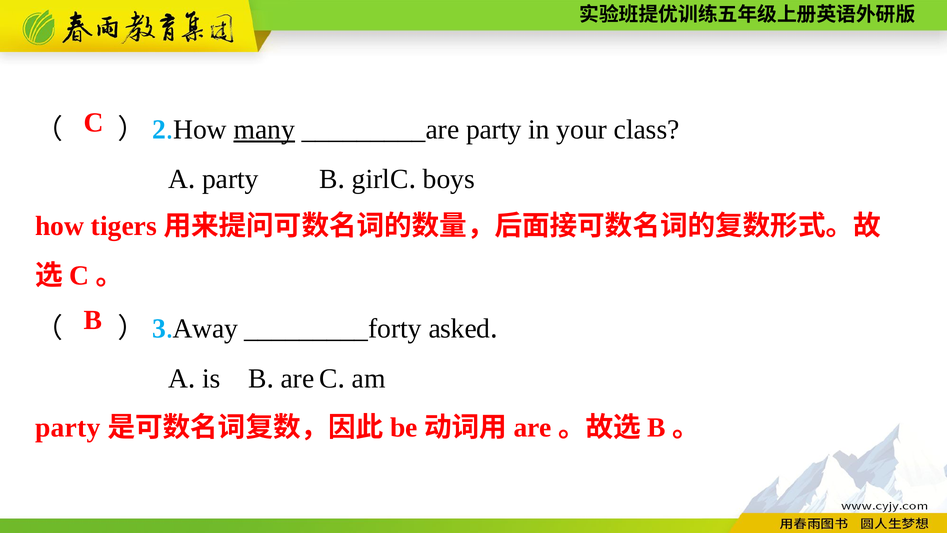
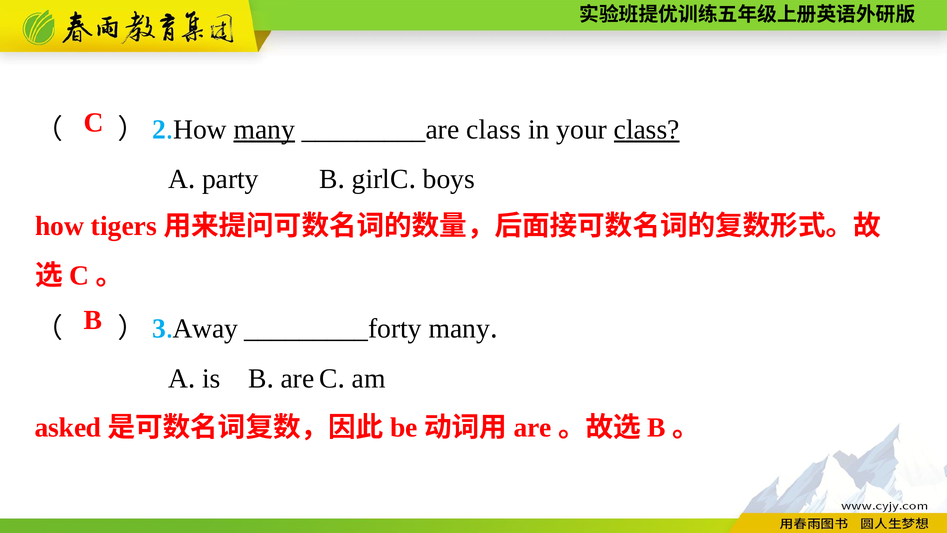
_________are party: party -> class (494, 129)
class underline: none -> present (647, 129)
_________forty asked: asked -> many (459, 328)
party: party -> asked (68, 427)
